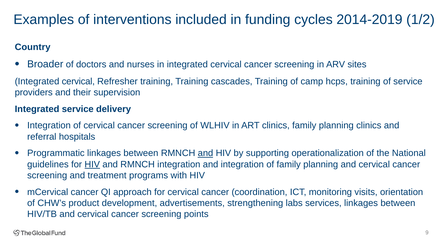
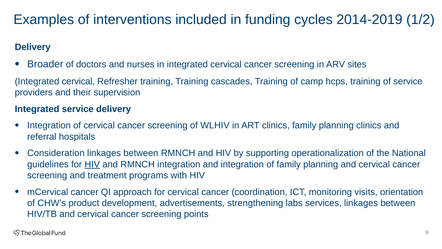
Country: Country -> Delivery (33, 47)
Programmatic: Programmatic -> Consideration (56, 153)
and underline: present -> none (205, 153)
